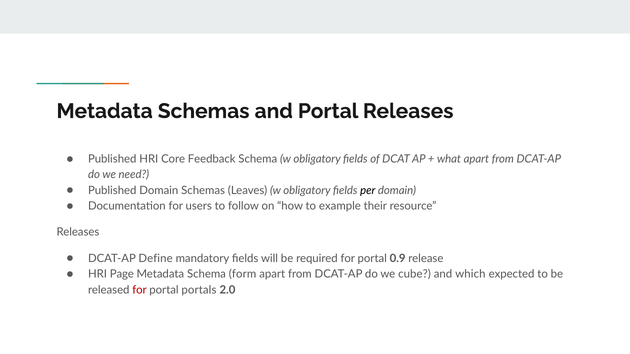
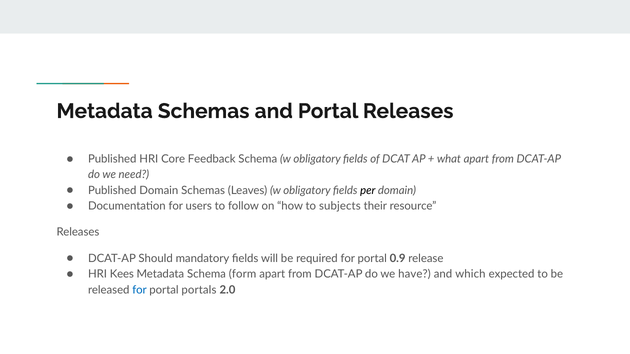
example: example -> subjects (340, 206)
Define: Define -> Should (156, 259)
Page: Page -> Kees (122, 274)
cube: cube -> have (414, 274)
for colour: red -> blue (140, 290)
